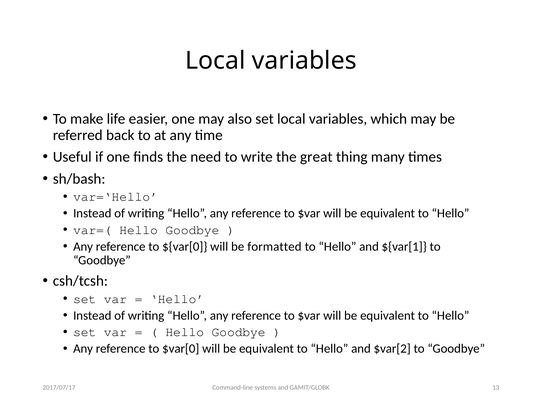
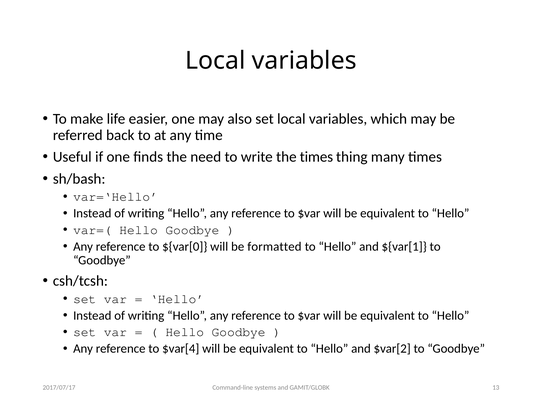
the great: great -> times (316, 157)
$var[0: $var[0 -> $var[4 (181, 349)
